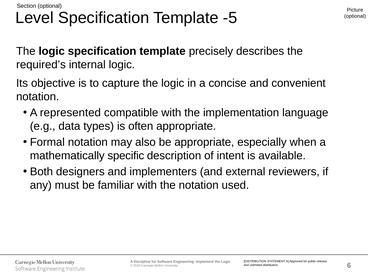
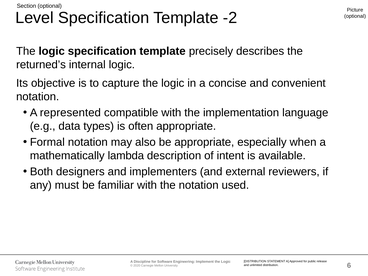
-5: -5 -> -2 (230, 18)
required’s: required’s -> returned’s (41, 65)
specific: specific -> lambda (126, 156)
